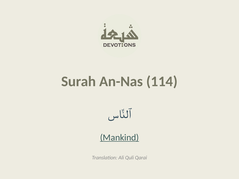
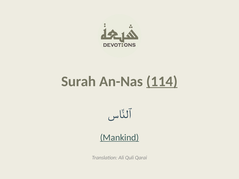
114 underline: none -> present (162, 81)
